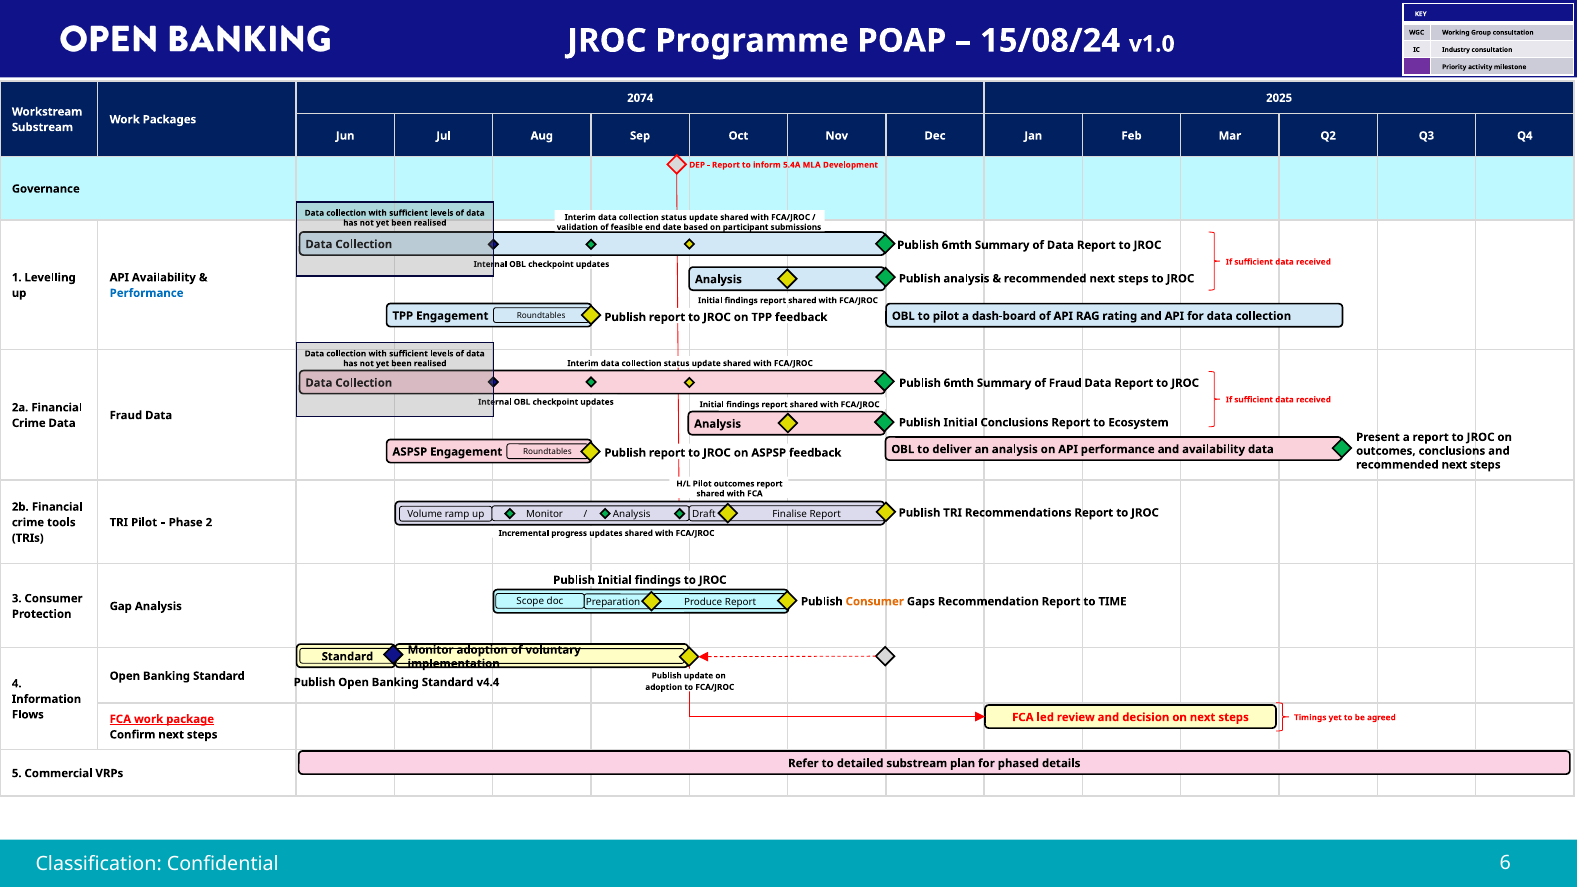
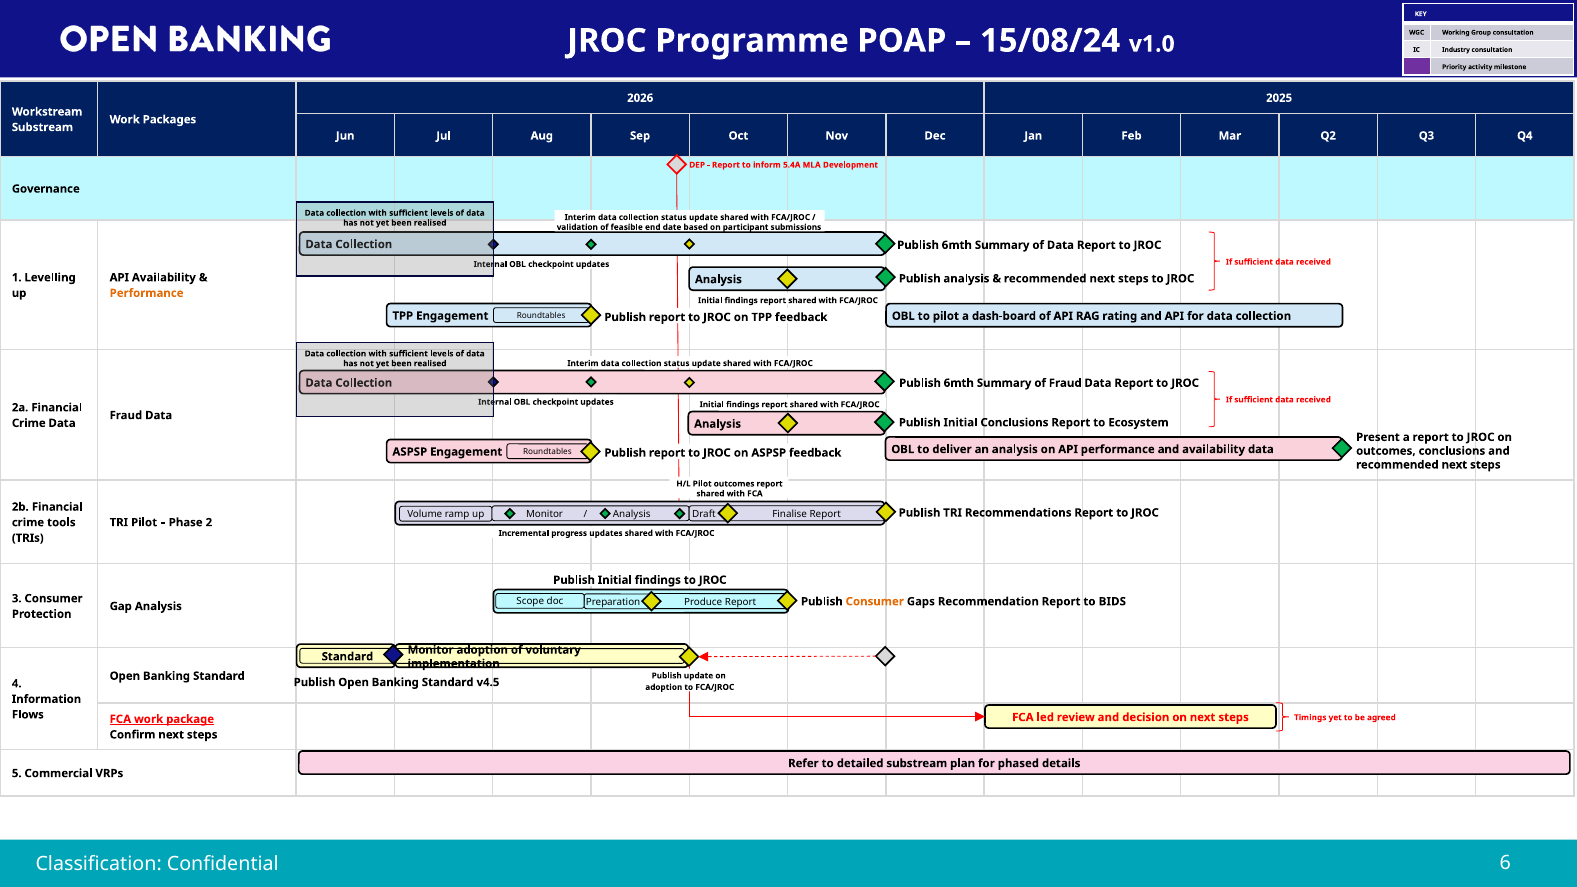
2074: 2074 -> 2026 (640, 98)
Performance colour: blue -> orange (147, 293)
TIME: TIME -> BIDS (1112, 602)
v4.4: v4.4 -> v4.5 (488, 682)
